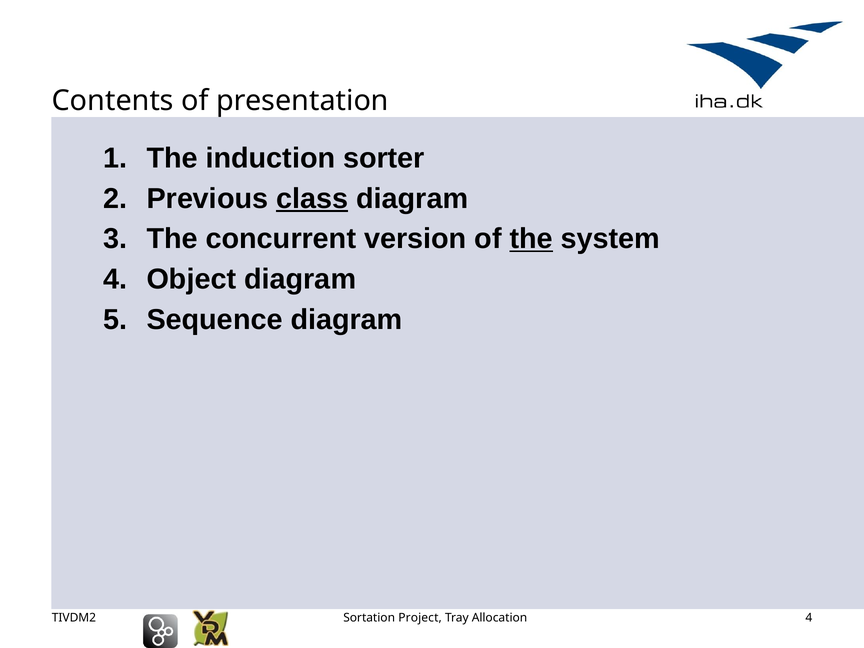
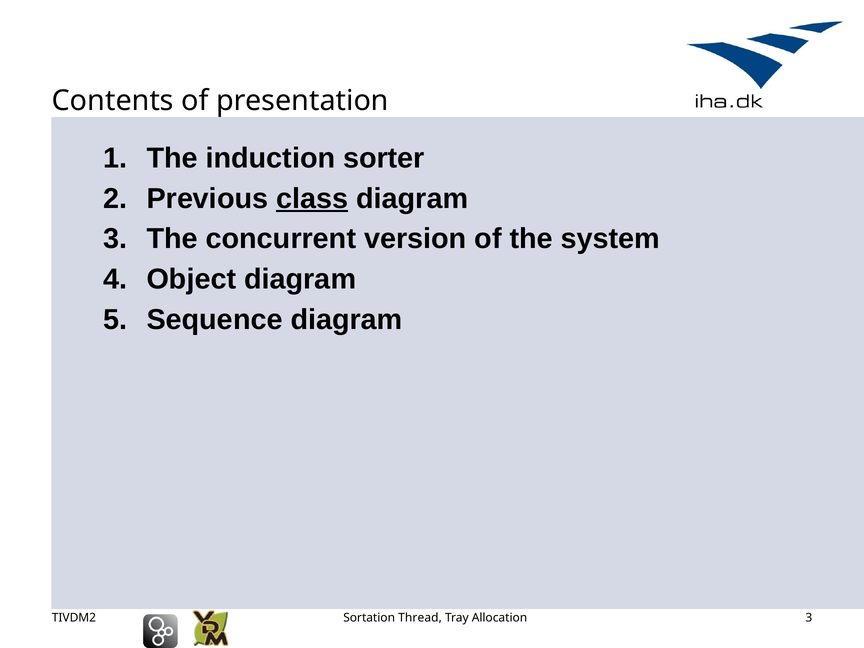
the underline: present -> none (531, 239)
Project: Project -> Thread (420, 618)
Allocation 4: 4 -> 3 (809, 618)
